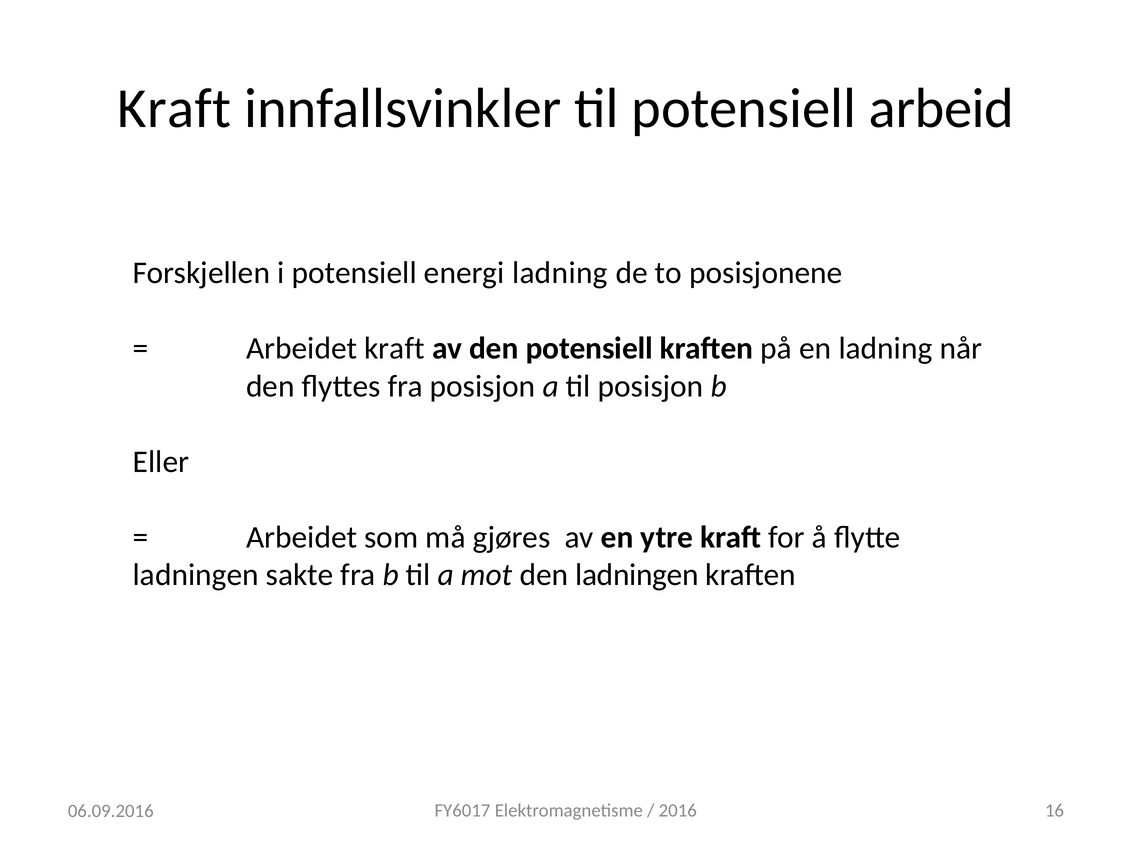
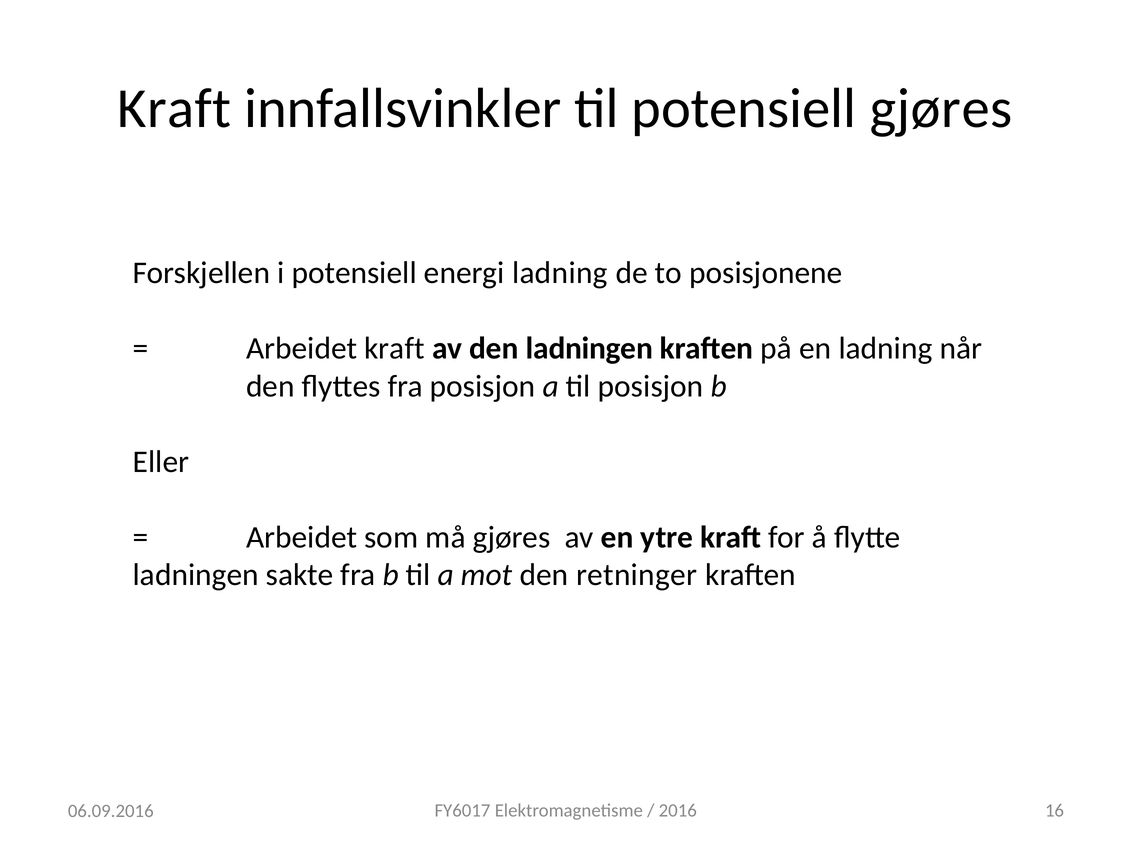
potensiell arbeid: arbeid -> gjøres (941, 109)
den potensiell: potensiell -> ladningen (589, 348)
den ladningen: ladningen -> retninger (637, 575)
